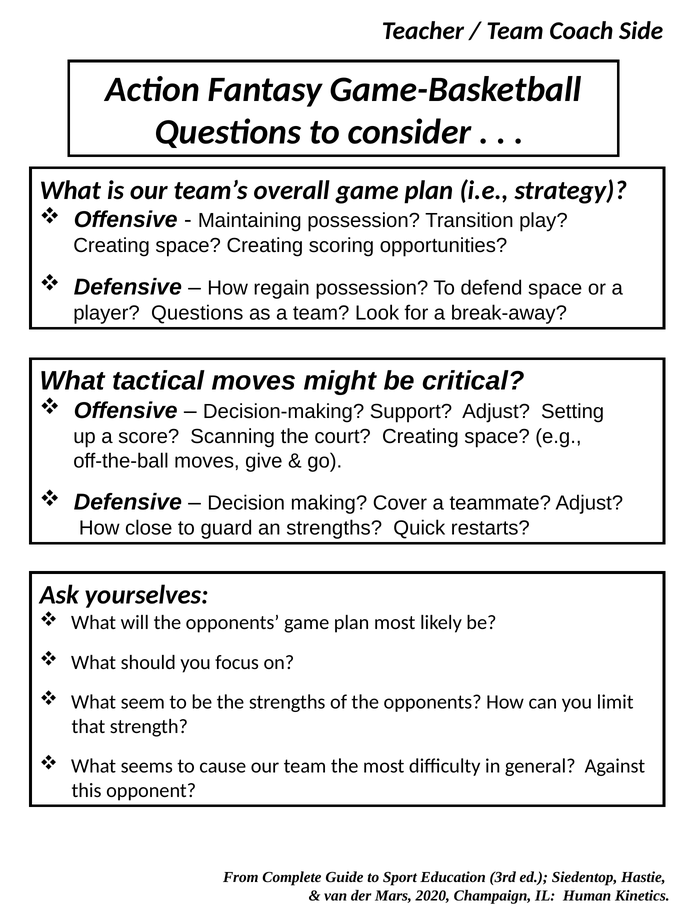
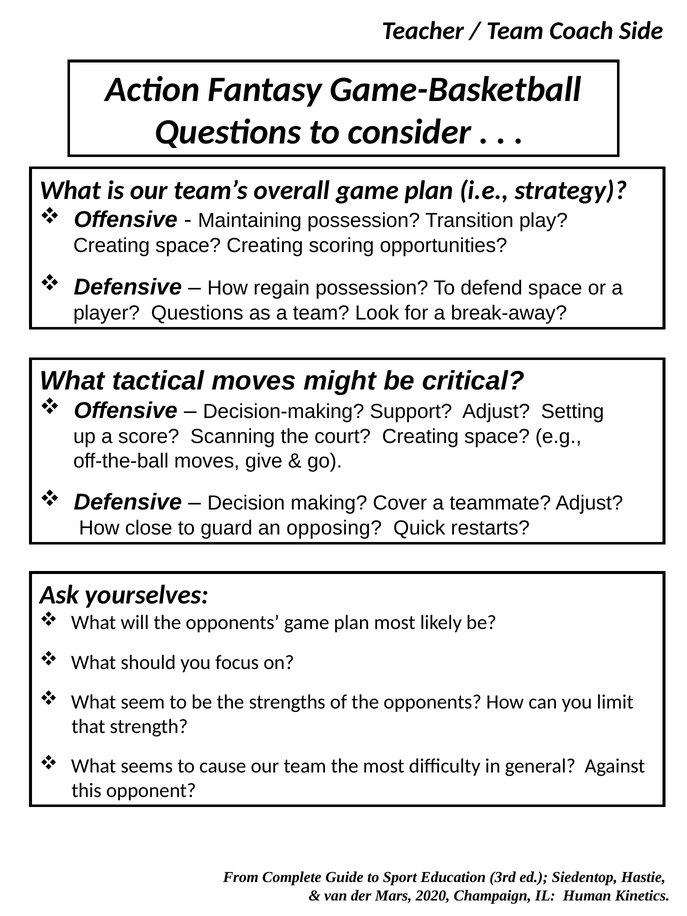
an strengths: strengths -> opposing (334, 528)
